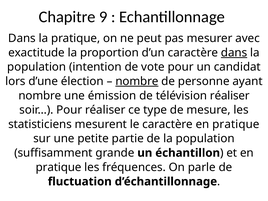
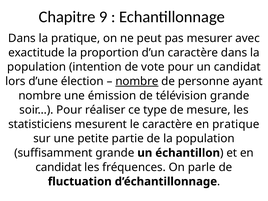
dans underline: present -> none (234, 53)
télévision réaliser: réaliser -> grande (230, 96)
pratique: pratique -> candidat (59, 167)
